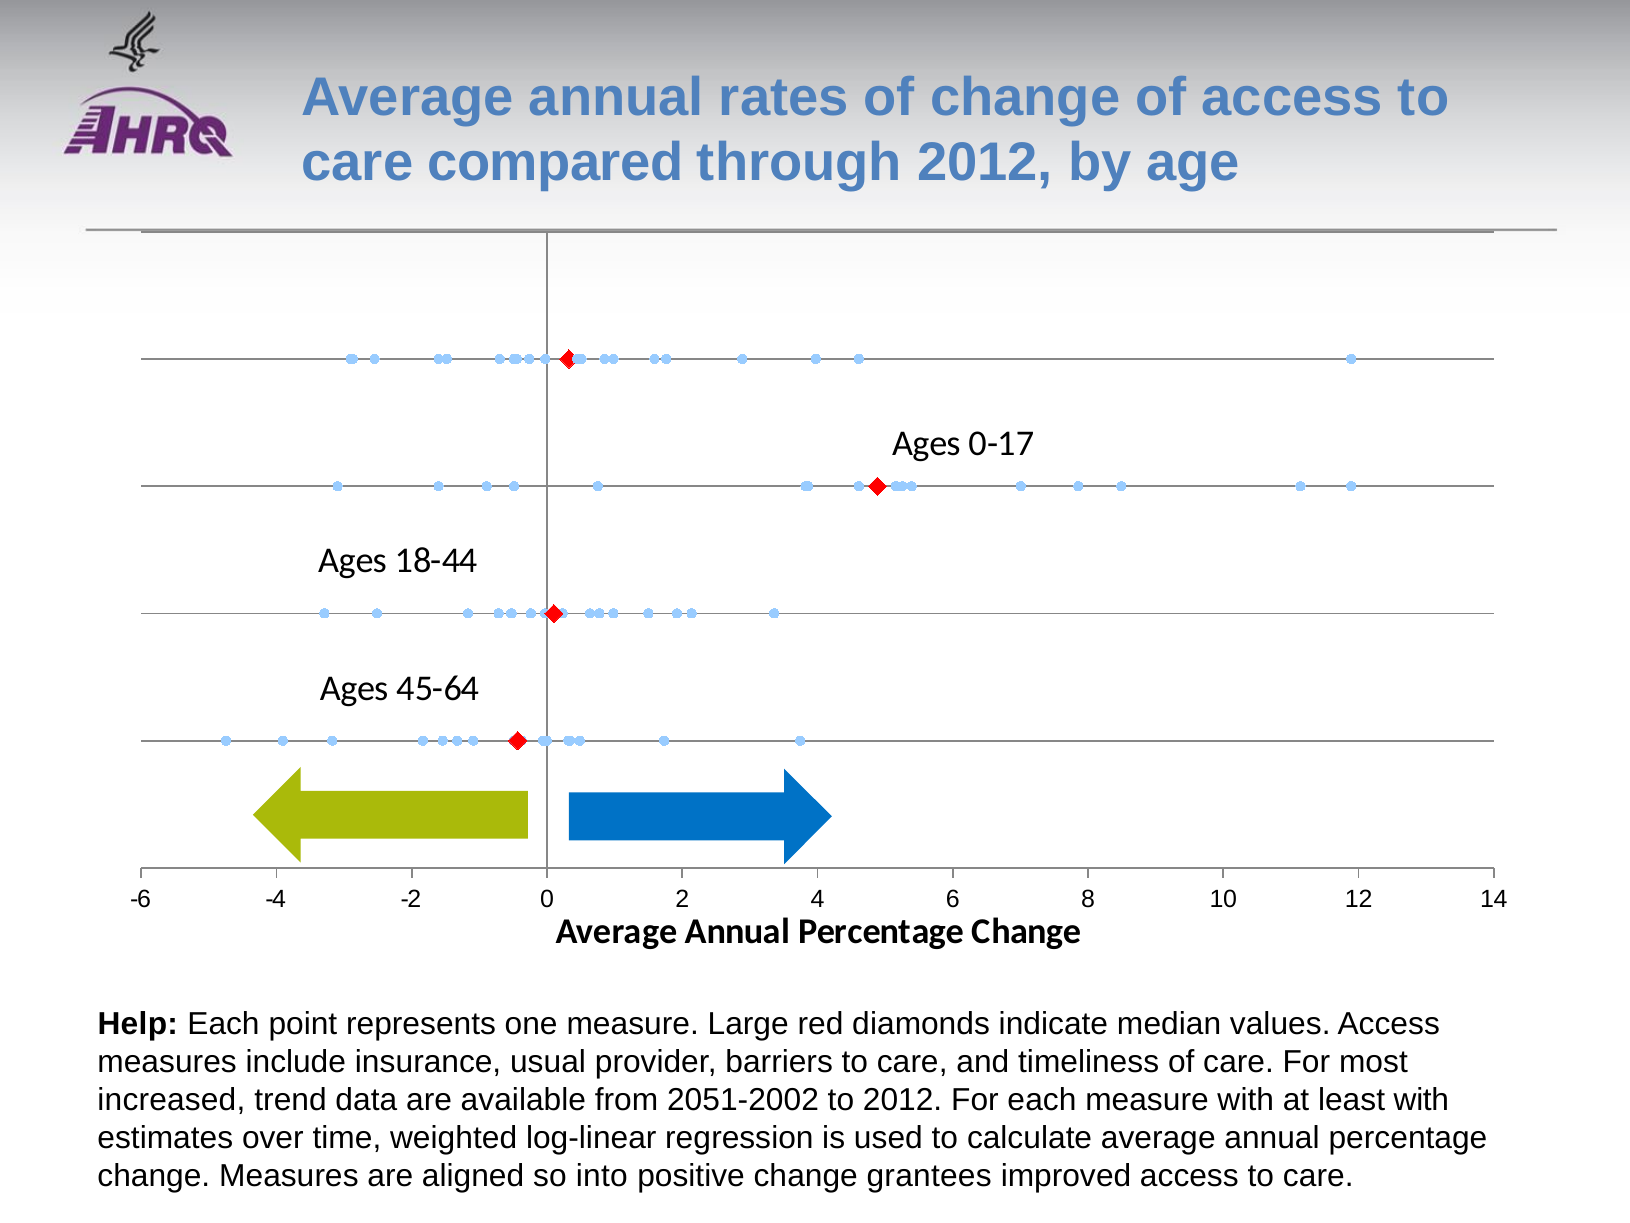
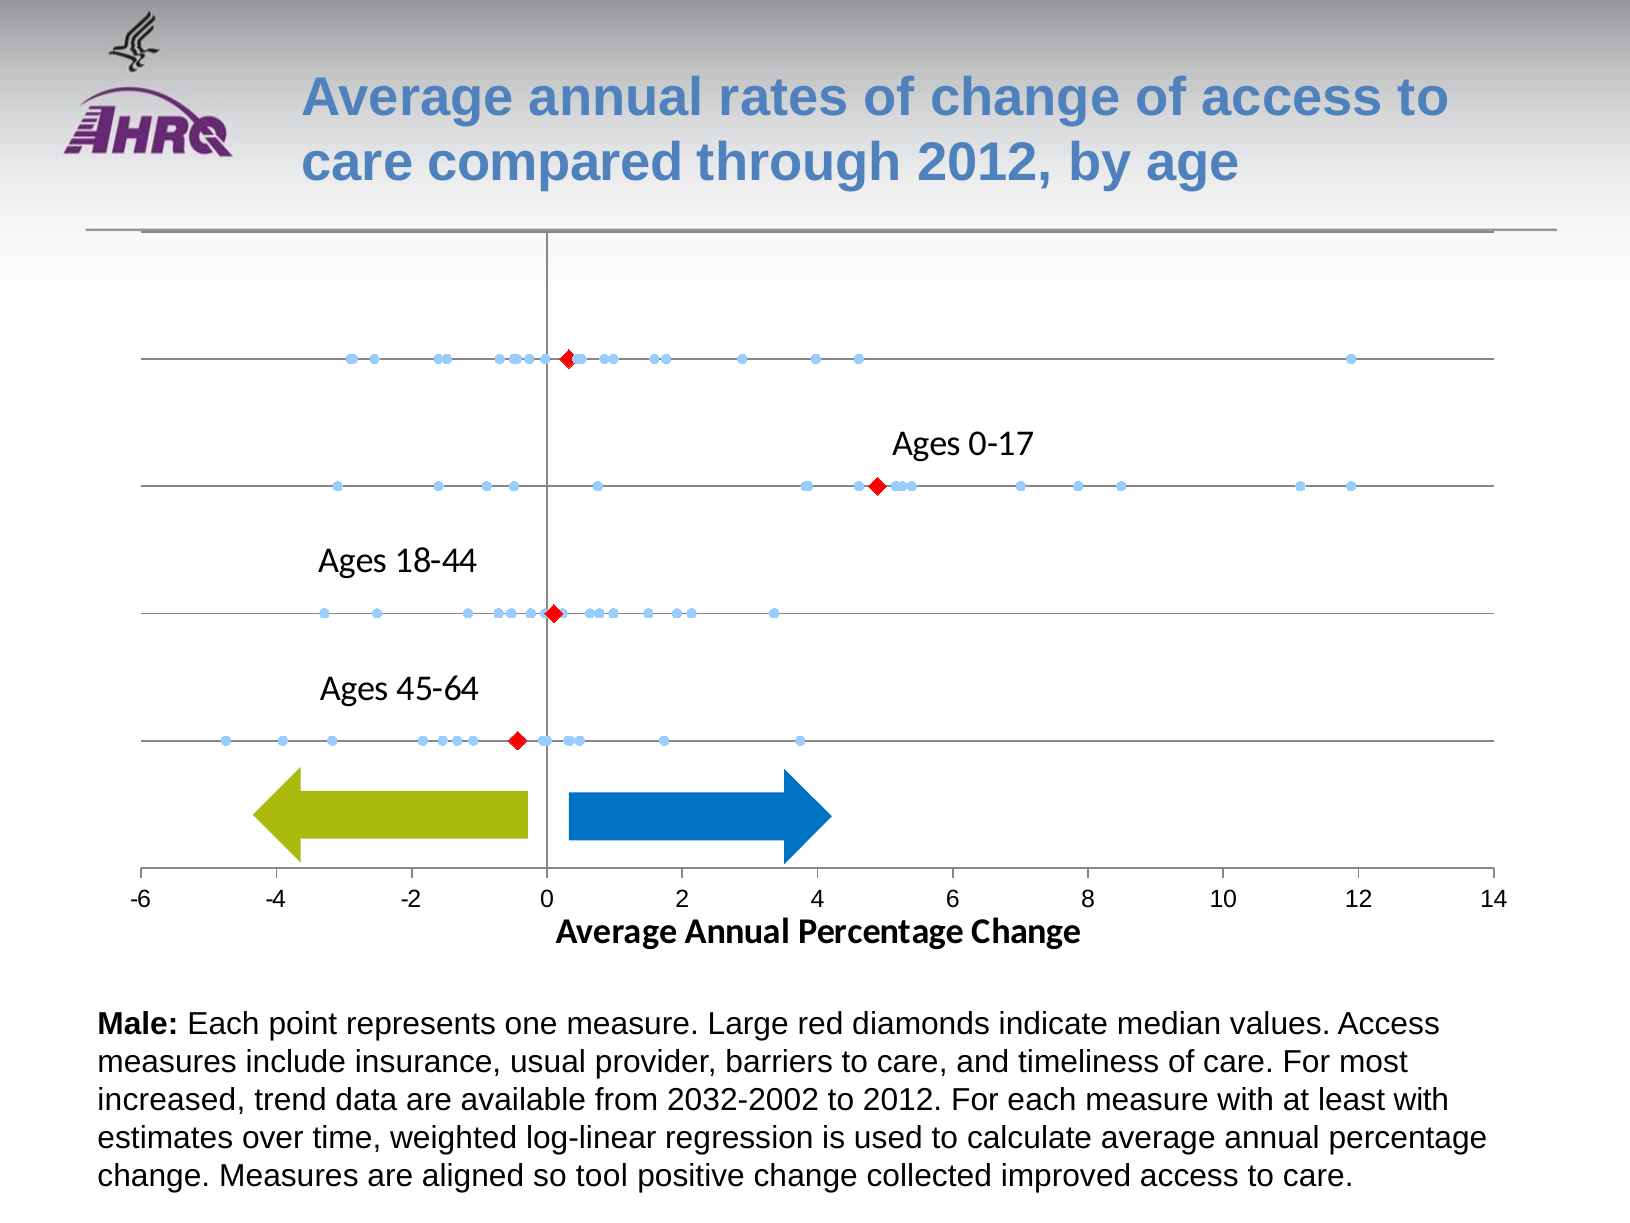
Help: Help -> Male (138, 1023)
2051-2002: 2051-2002 -> 2032-2002 (743, 1099)
into: into -> tool (602, 1175)
grantees: grantees -> collected (929, 1175)
